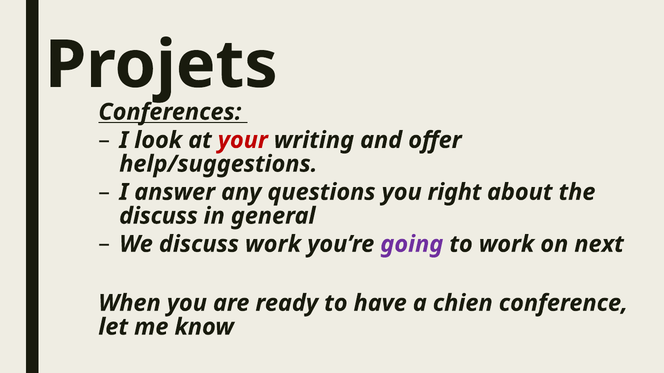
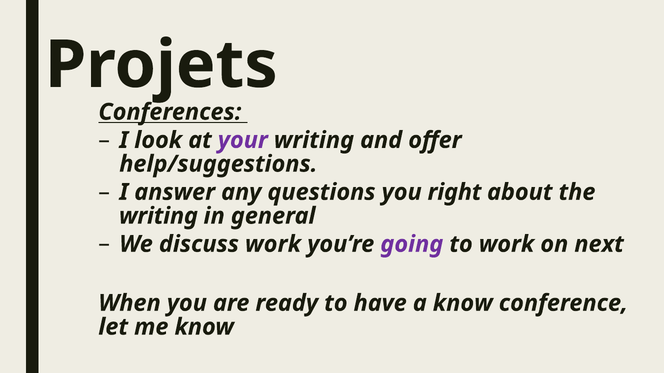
your colour: red -> purple (243, 140)
discuss: discuss -> writing (158, 216)
a chien: chien -> know (463, 303)
